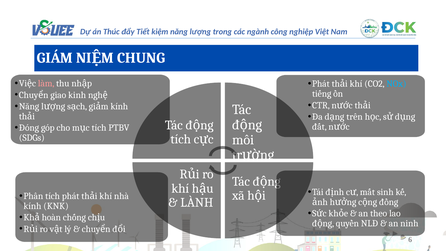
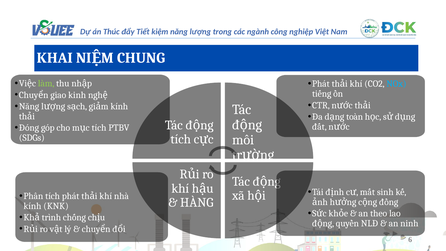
GIÁM: GIÁM -> KHAI (55, 58)
làm colour: pink -> light green (46, 83)
trên: trên -> toàn (355, 117)
LÀNH: LÀNH -> HÀNG (197, 202)
hoàn: hoàn -> trình (51, 217)
